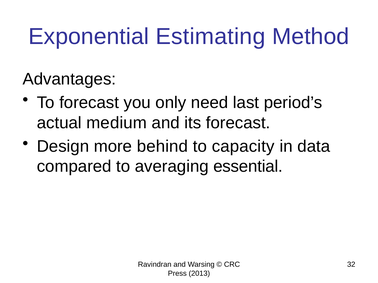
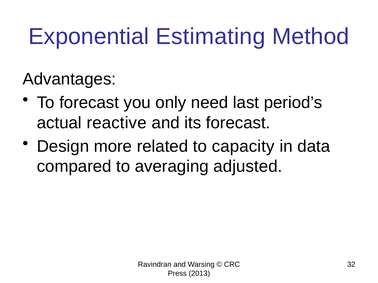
medium: medium -> reactive (117, 123)
behind: behind -> related (162, 147)
essential: essential -> adjusted (248, 167)
